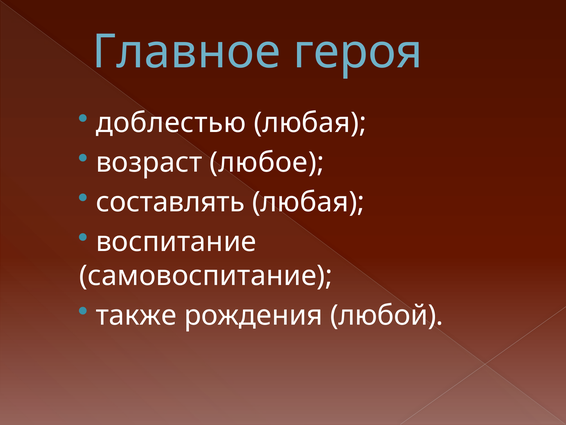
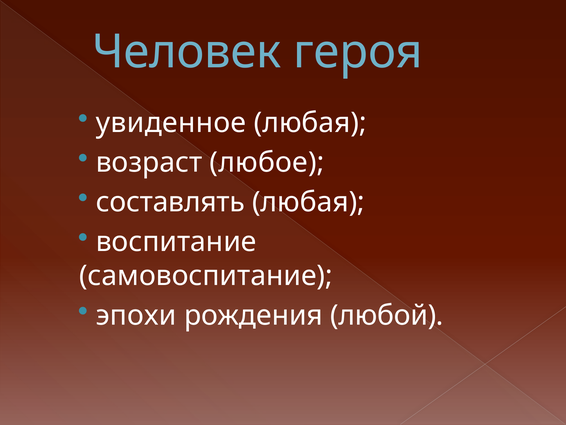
Главное: Главное -> Человек (187, 52)
доблестью: доблестью -> увиденное (171, 123)
также: также -> эпохи (136, 315)
